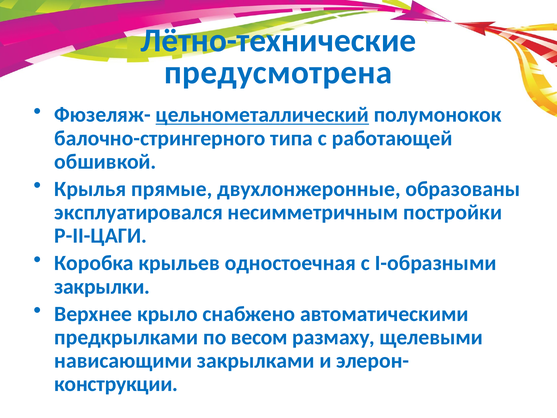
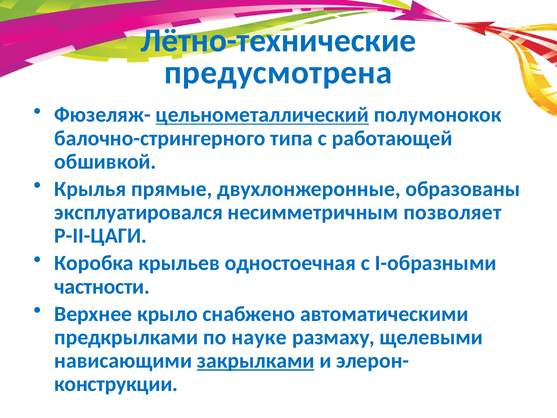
постройки: постройки -> позволяет (453, 212)
закрылки: закрылки -> частности (102, 286)
весом: весом -> науке (259, 337)
закрылками underline: none -> present (256, 360)
